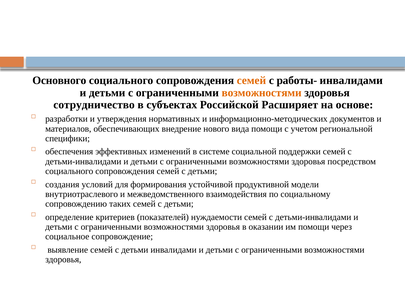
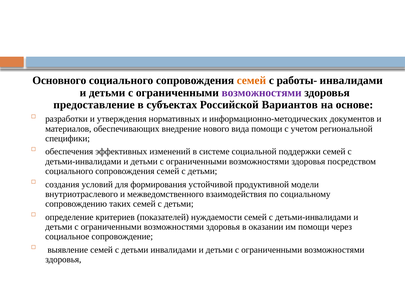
возможностями colour: orange -> purple (262, 93)
сотрудничество: сотрудничество -> предоставление (94, 105)
Расширяет: Расширяет -> Вариантов (290, 105)
